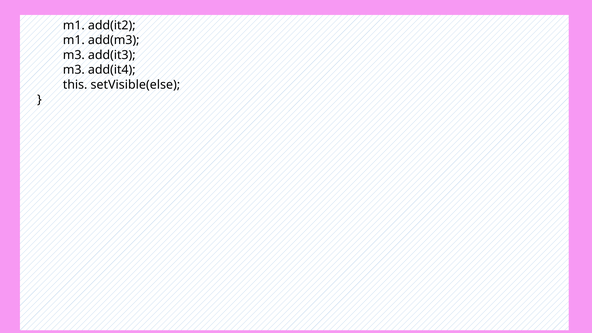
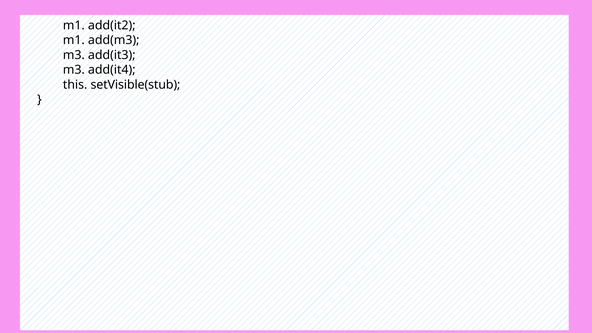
setVisible(else: setVisible(else -> setVisible(stub (135, 85)
